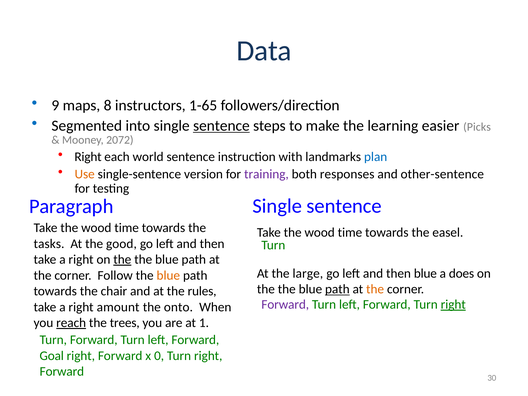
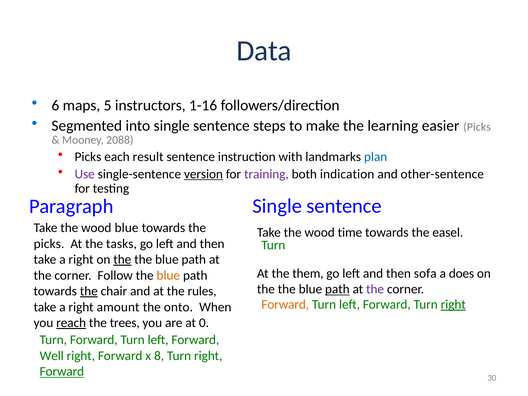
9: 9 -> 6 (55, 105)
8: 8 -> 5 (108, 105)
1-65: 1-65 -> 1-16 (203, 105)
sentence underline: present -> none (221, 126)
2072: 2072 -> 2088 (120, 140)
Right: Right -> Picks (88, 157)
world: world -> result (148, 157)
Use colour: orange -> purple (85, 174)
version underline: none -> present (203, 174)
responses: responses -> indication (347, 174)
time: time -> blue (127, 228)
tasks: tasks -> picks (49, 244)
good: good -> tasks (121, 244)
large: large -> them (308, 273)
then blue: blue -> sofa (425, 273)
the colour: orange -> purple (375, 289)
the underline: none -> present (89, 291)
Forward colour: purple -> orange (285, 305)
1: 1 -> 0 (204, 323)
Goal: Goal -> Well (52, 356)
0: 0 -> 8 (159, 356)
Forward underline: none -> present (62, 372)
